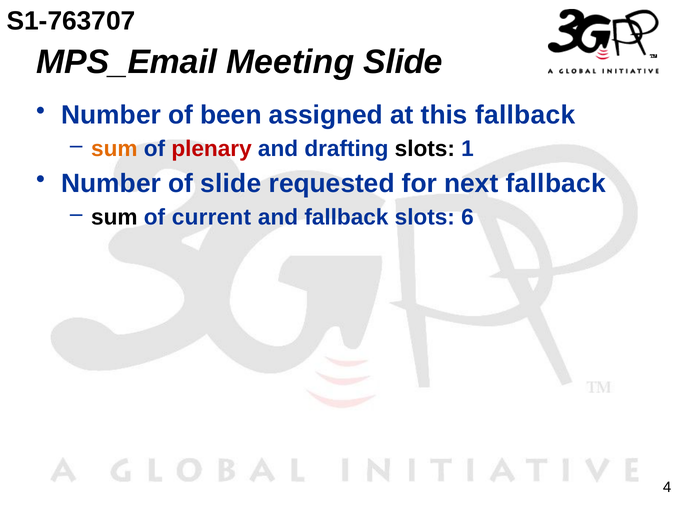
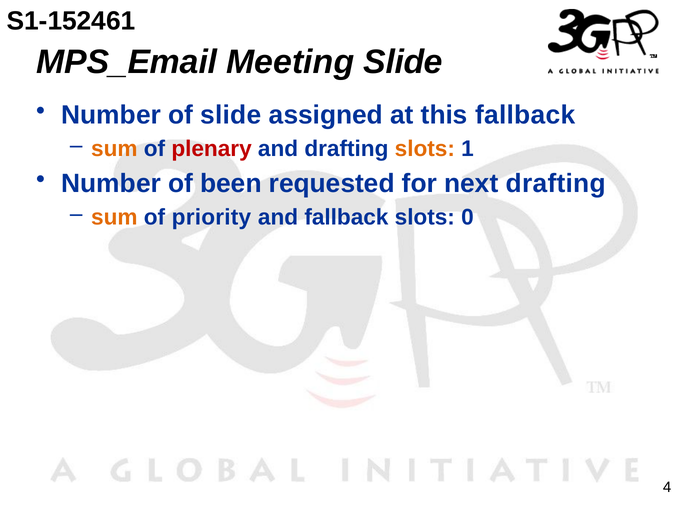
S1-763707: S1-763707 -> S1-152461 (71, 21)
of been: been -> slide (231, 115)
slots colour: black -> orange (425, 149)
of slide: slide -> been (231, 184)
next fallback: fallback -> drafting (556, 184)
sum colour: black -> orange (114, 217)
current: current -> priority (211, 217)
6: 6 -> 0 (468, 217)
